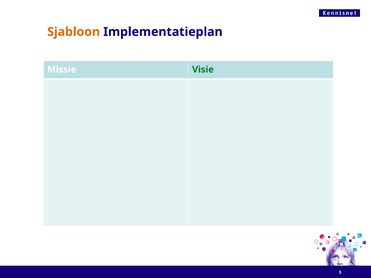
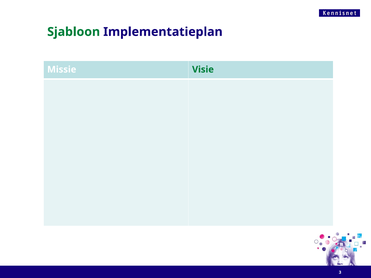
Sjabloon colour: orange -> green (74, 32)
